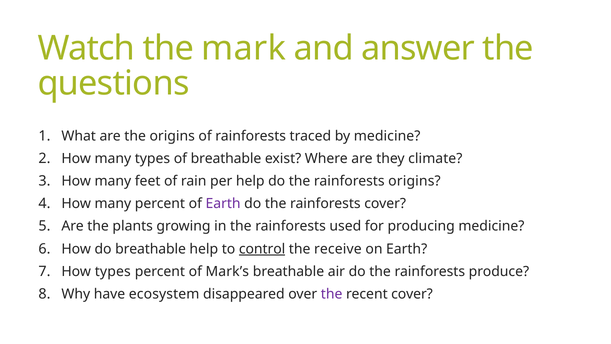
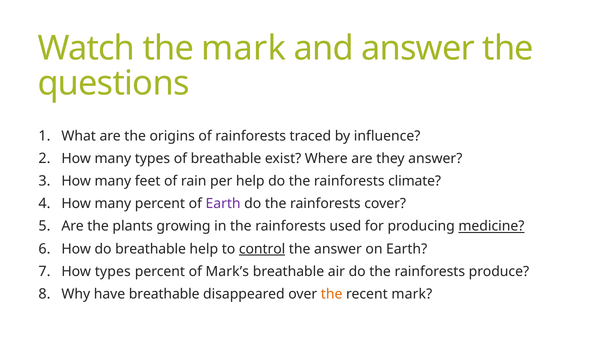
by medicine: medicine -> influence (387, 136)
they climate: climate -> answer (435, 158)
rainforests origins: origins -> climate (415, 181)
medicine underline: none -> present (491, 226)
the receive: receive -> answer (338, 249)
have ecosystem: ecosystem -> breathable (164, 294)
the colour: purple -> orange (332, 294)
recent cover: cover -> mark (412, 294)
